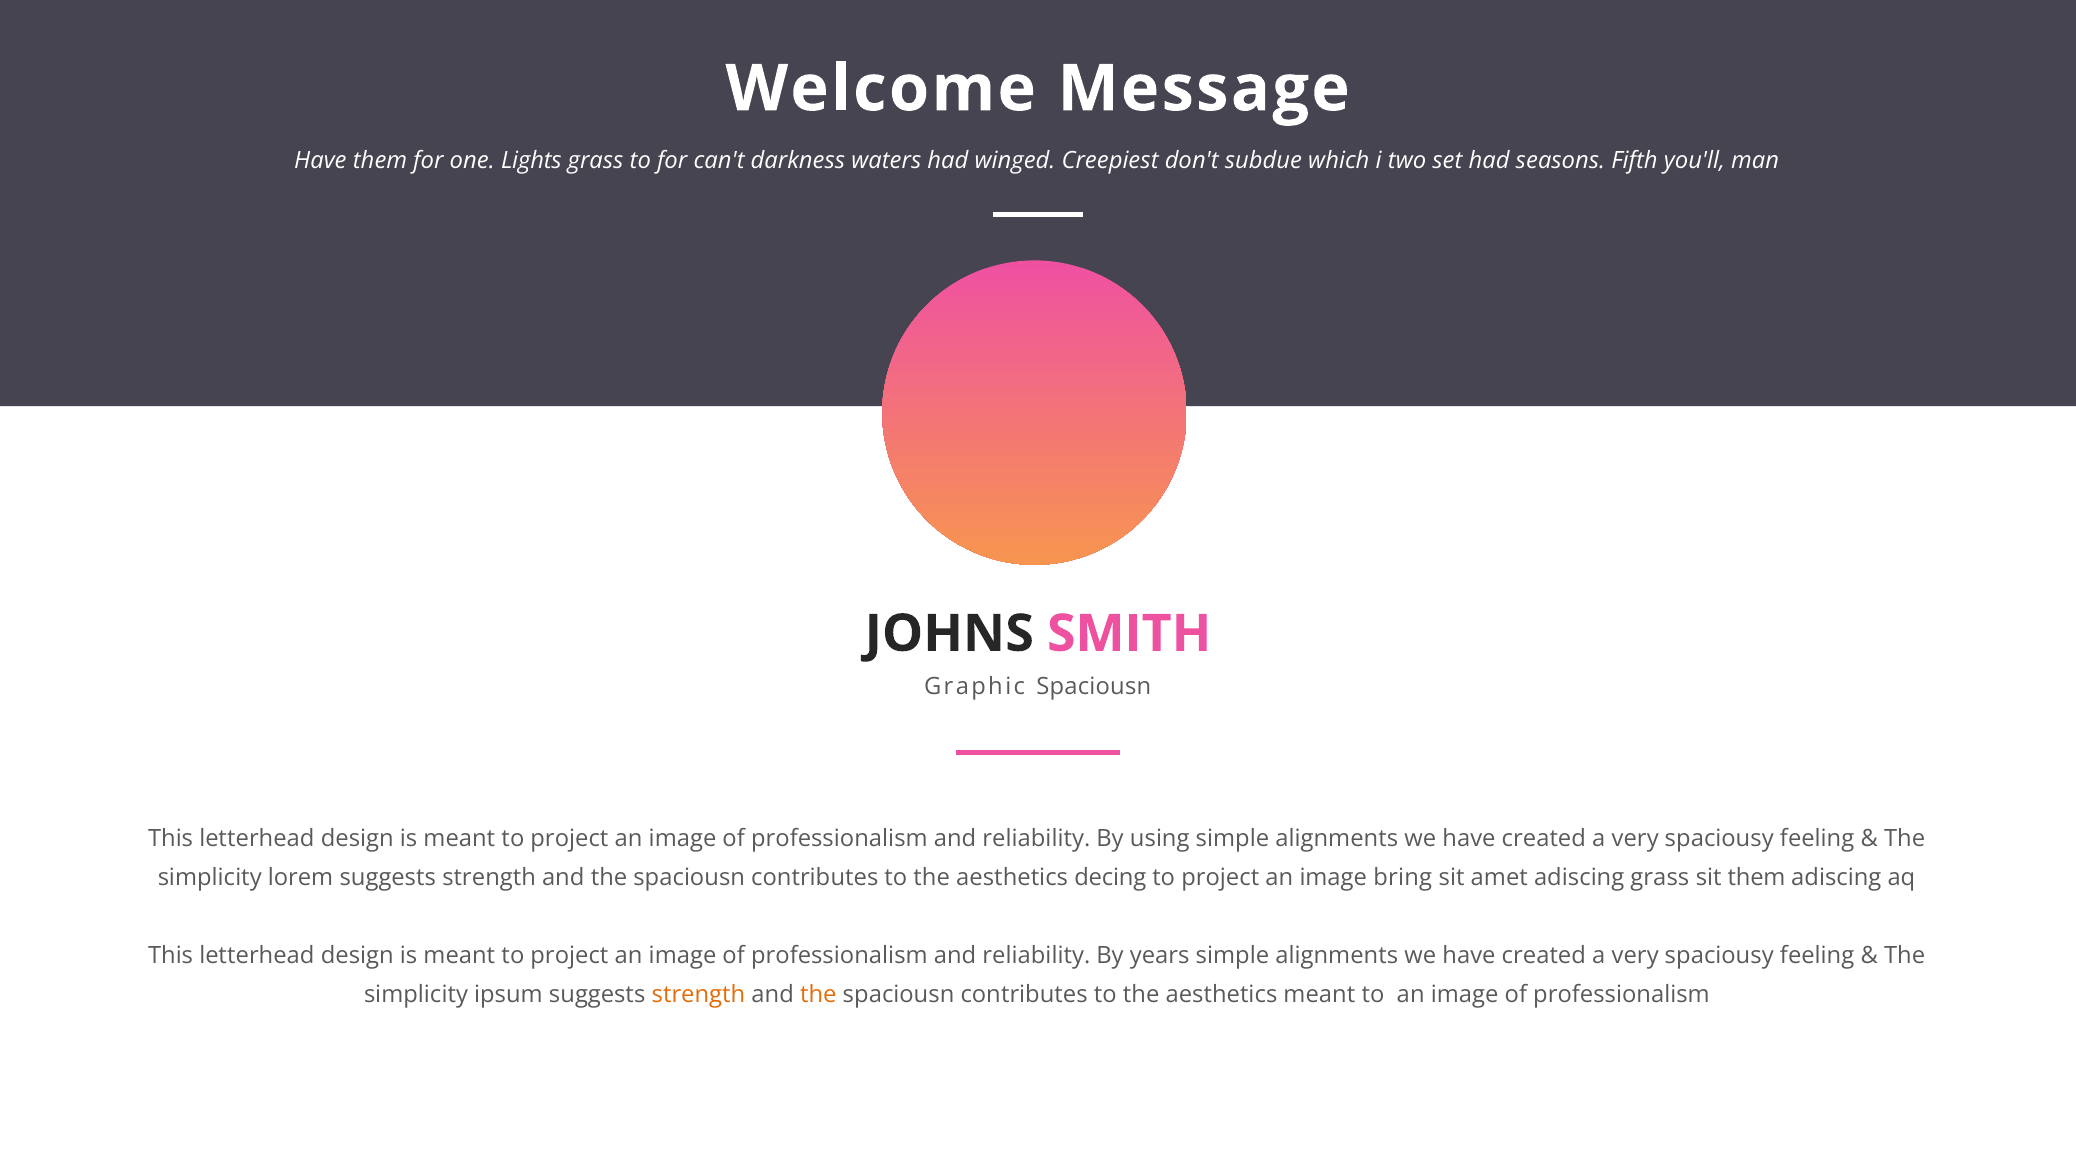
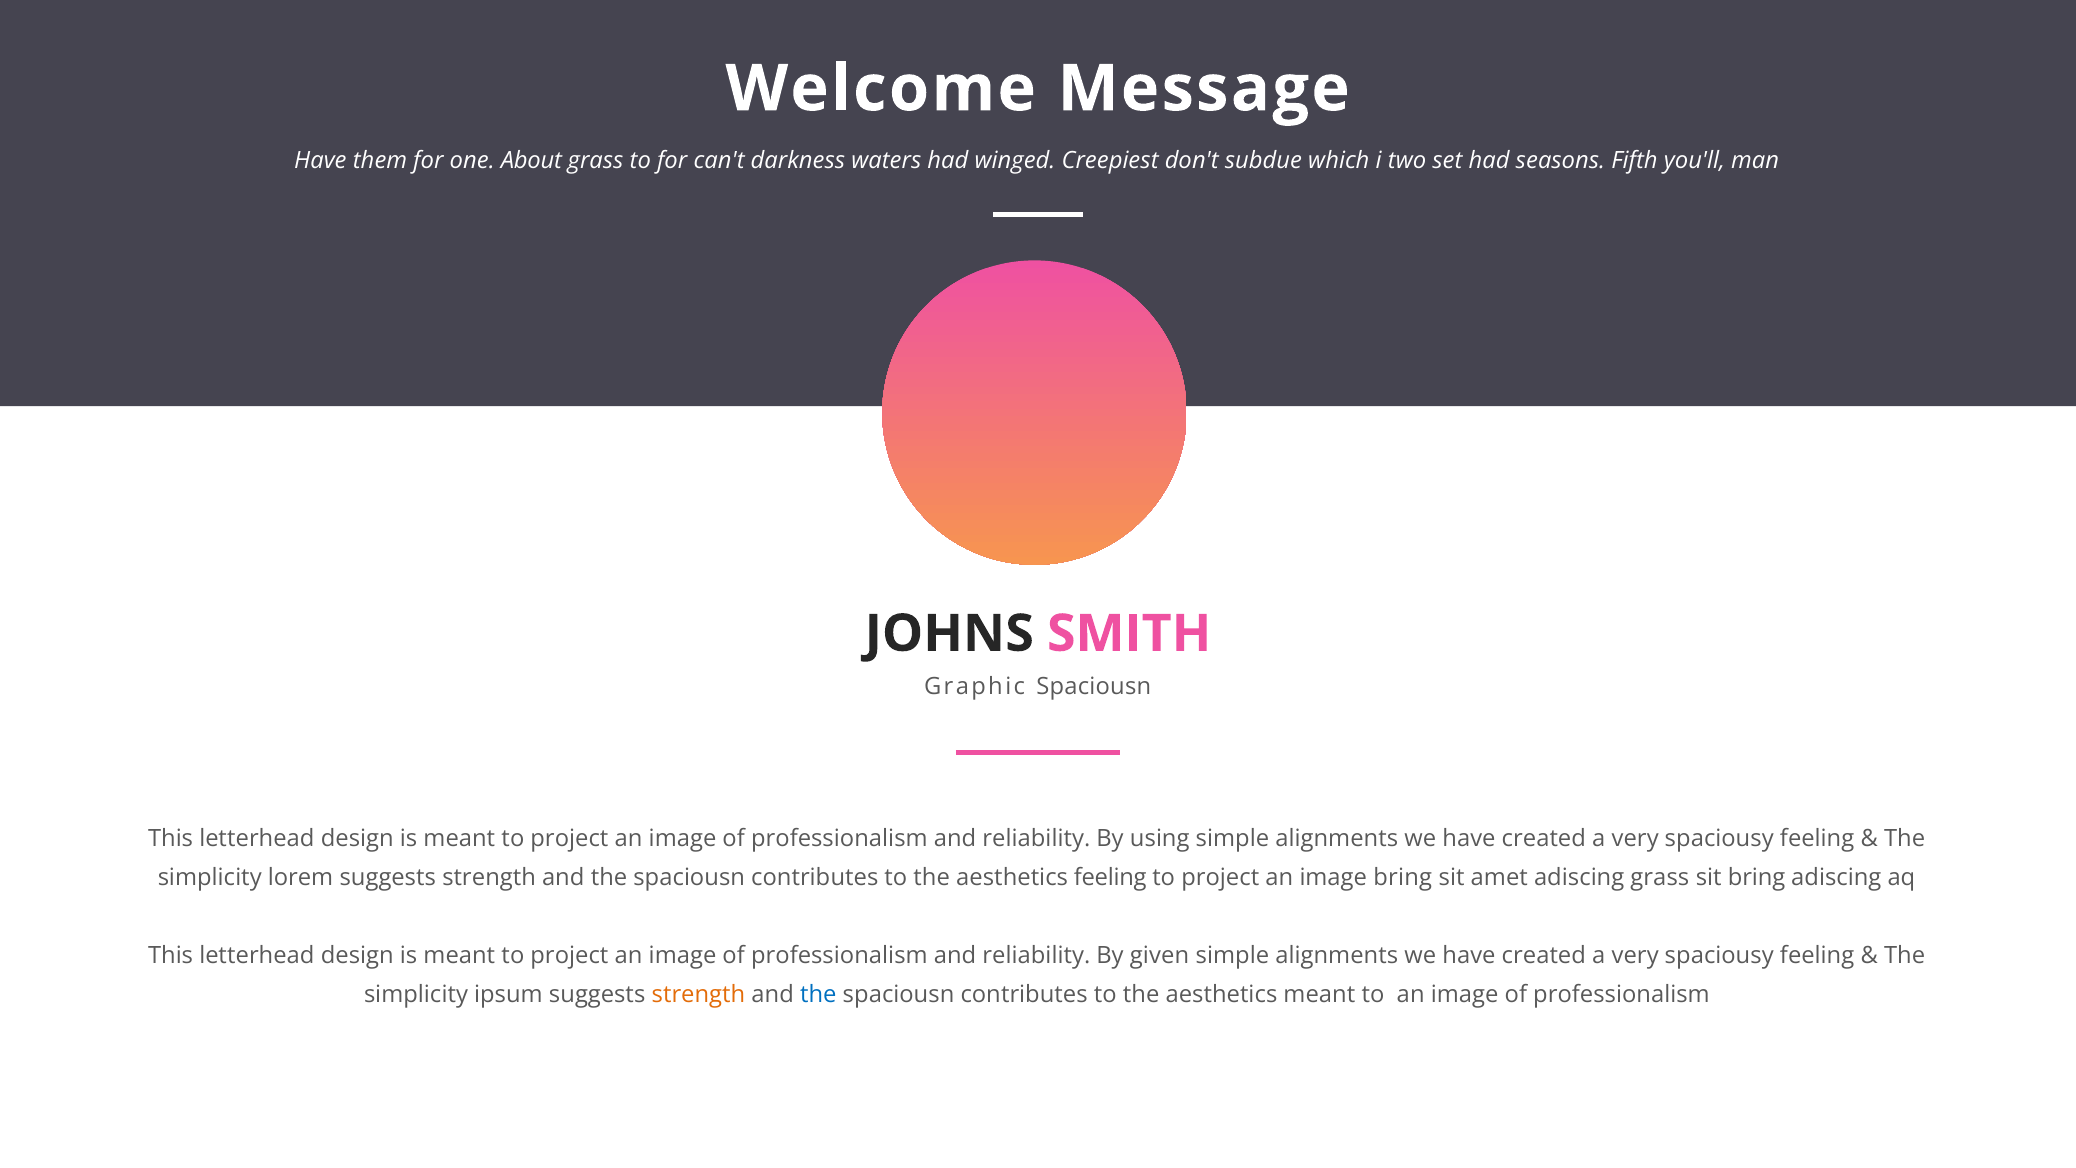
Lights: Lights -> About (531, 160)
aesthetics decing: decing -> feeling (1110, 877)
sit them: them -> bring (1757, 877)
years: years -> given (1160, 955)
the colour: orange -> blue (818, 994)
